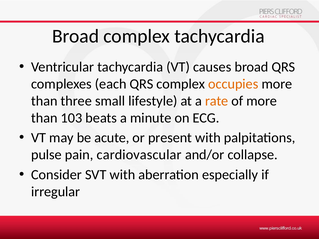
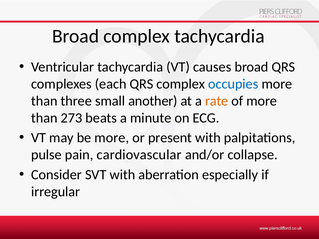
occupies colour: orange -> blue (233, 84)
lifestyle: lifestyle -> another (153, 101)
103: 103 -> 273 (72, 118)
be acute: acute -> more (112, 138)
